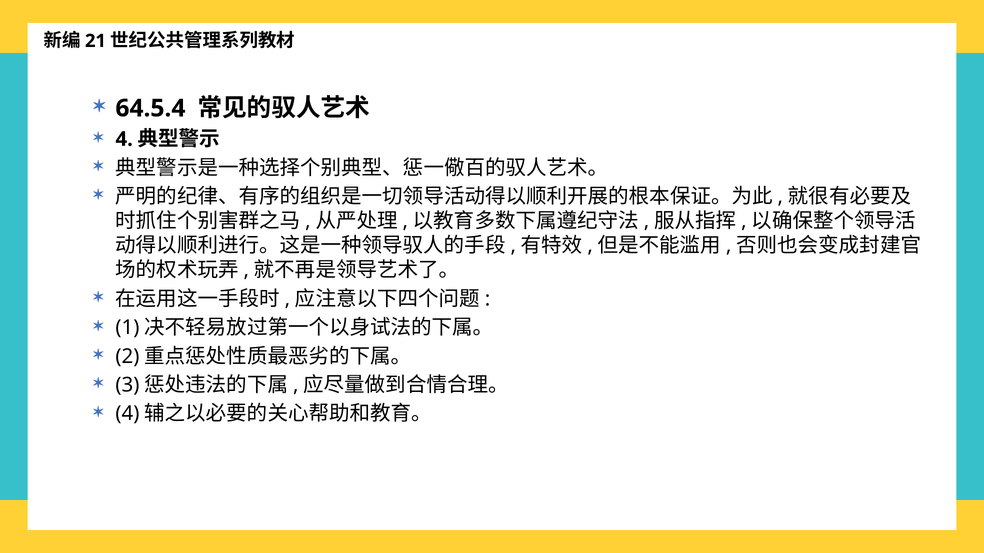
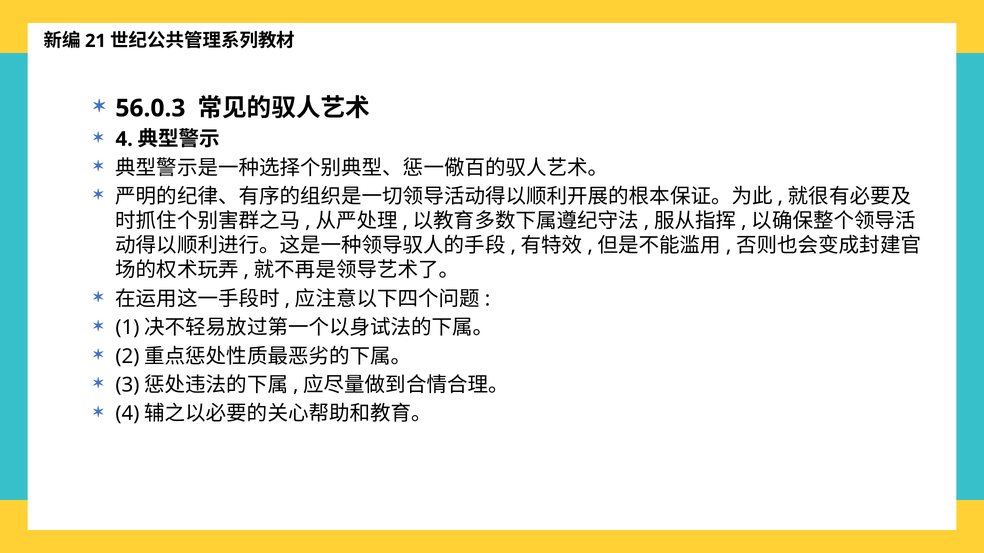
64.5.4: 64.5.4 -> 56.0.3 (150, 108)
